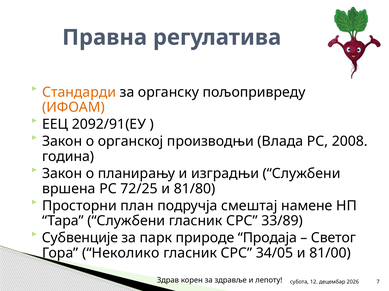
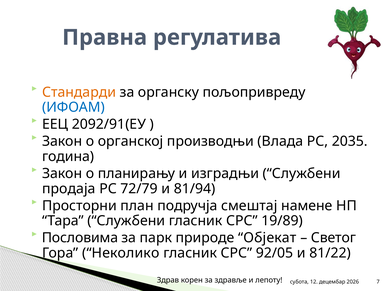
ИФОАМ colour: orange -> blue (73, 108)
2008: 2008 -> 2035 (350, 142)
вршена: вршена -> продаја (69, 189)
72/25: 72/25 -> 72/79 (139, 189)
81/80: 81/80 -> 81/94 (195, 189)
33/89: 33/89 -> 19/89 (282, 221)
Субвенције: Субвенције -> Пословима (80, 238)
Продаја: Продаја -> Објекат (267, 238)
34/05: 34/05 -> 92/05 (275, 254)
81/00: 81/00 -> 81/22 (330, 254)
